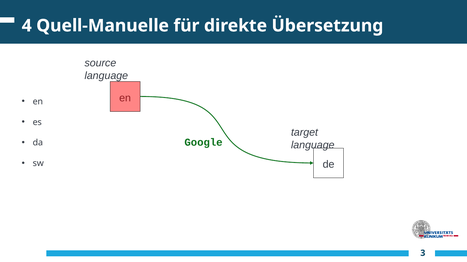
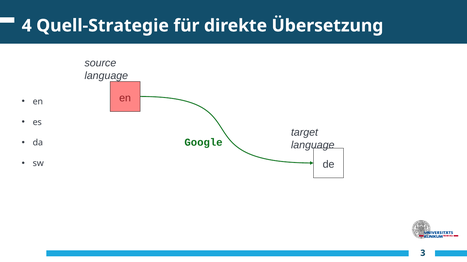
Quell-Manuelle: Quell-Manuelle -> Quell-Strategie (103, 26)
